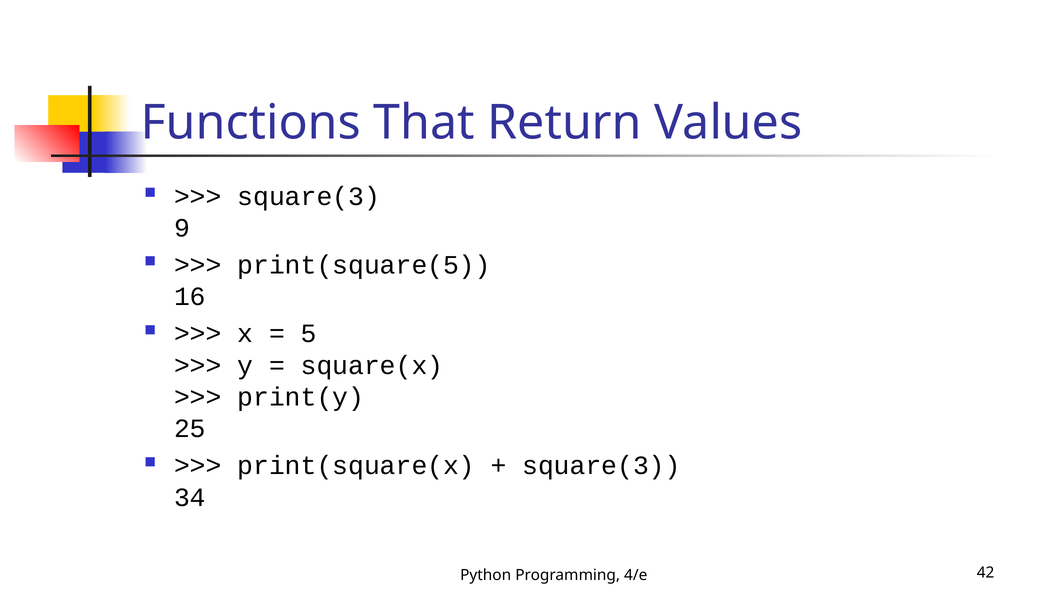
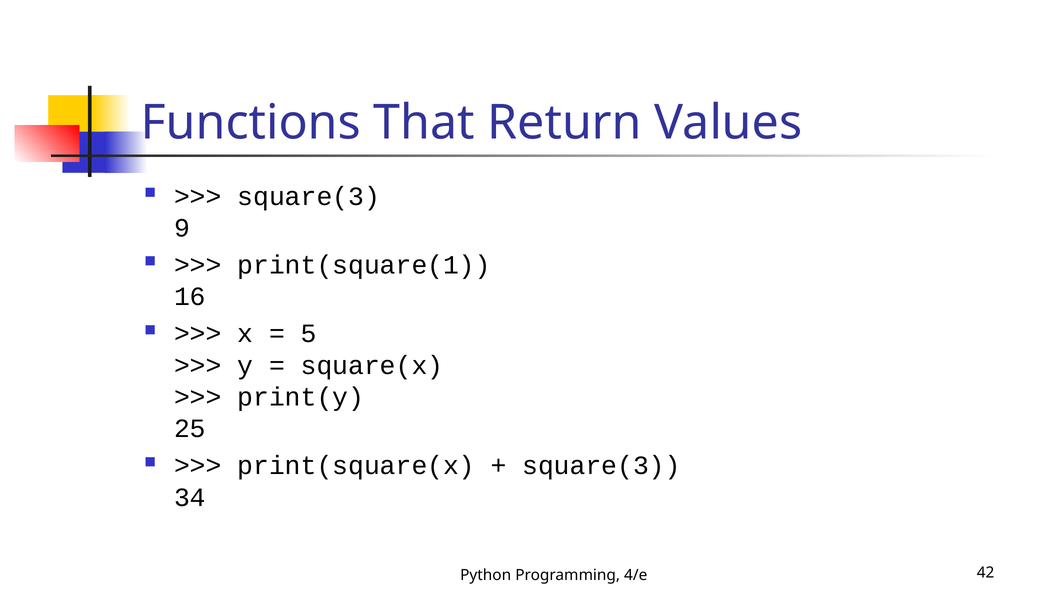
print(square(5: print(square(5 -> print(square(1 (364, 265)
